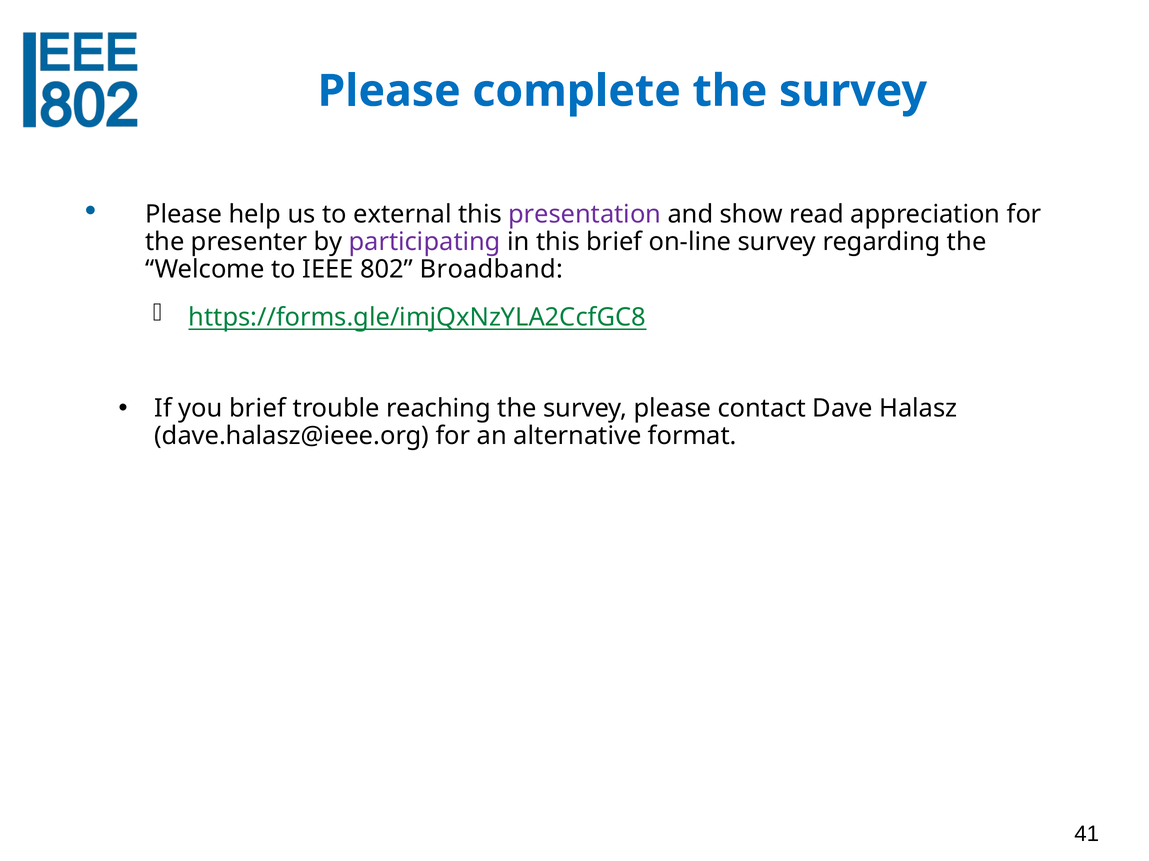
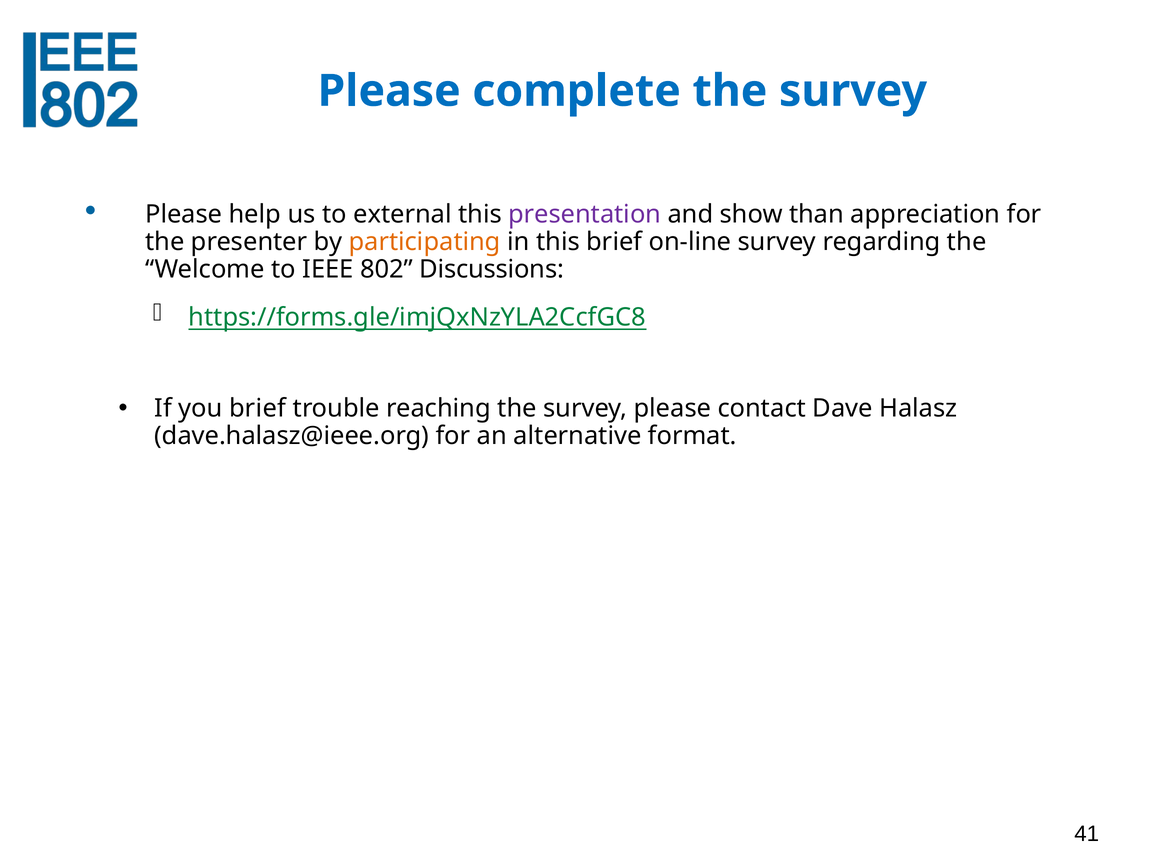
read: read -> than (817, 215)
participating colour: purple -> orange (425, 242)
Broadband: Broadband -> Discussions (492, 270)
